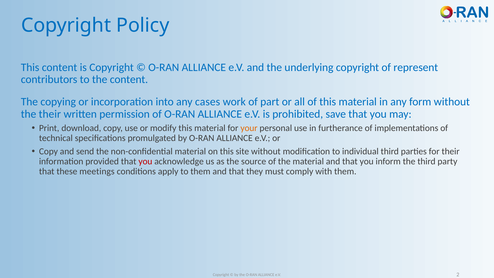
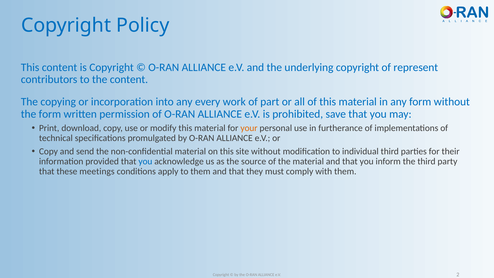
cases: cases -> every (208, 102)
the their: their -> form (50, 114)
you colour: red -> blue (145, 161)
